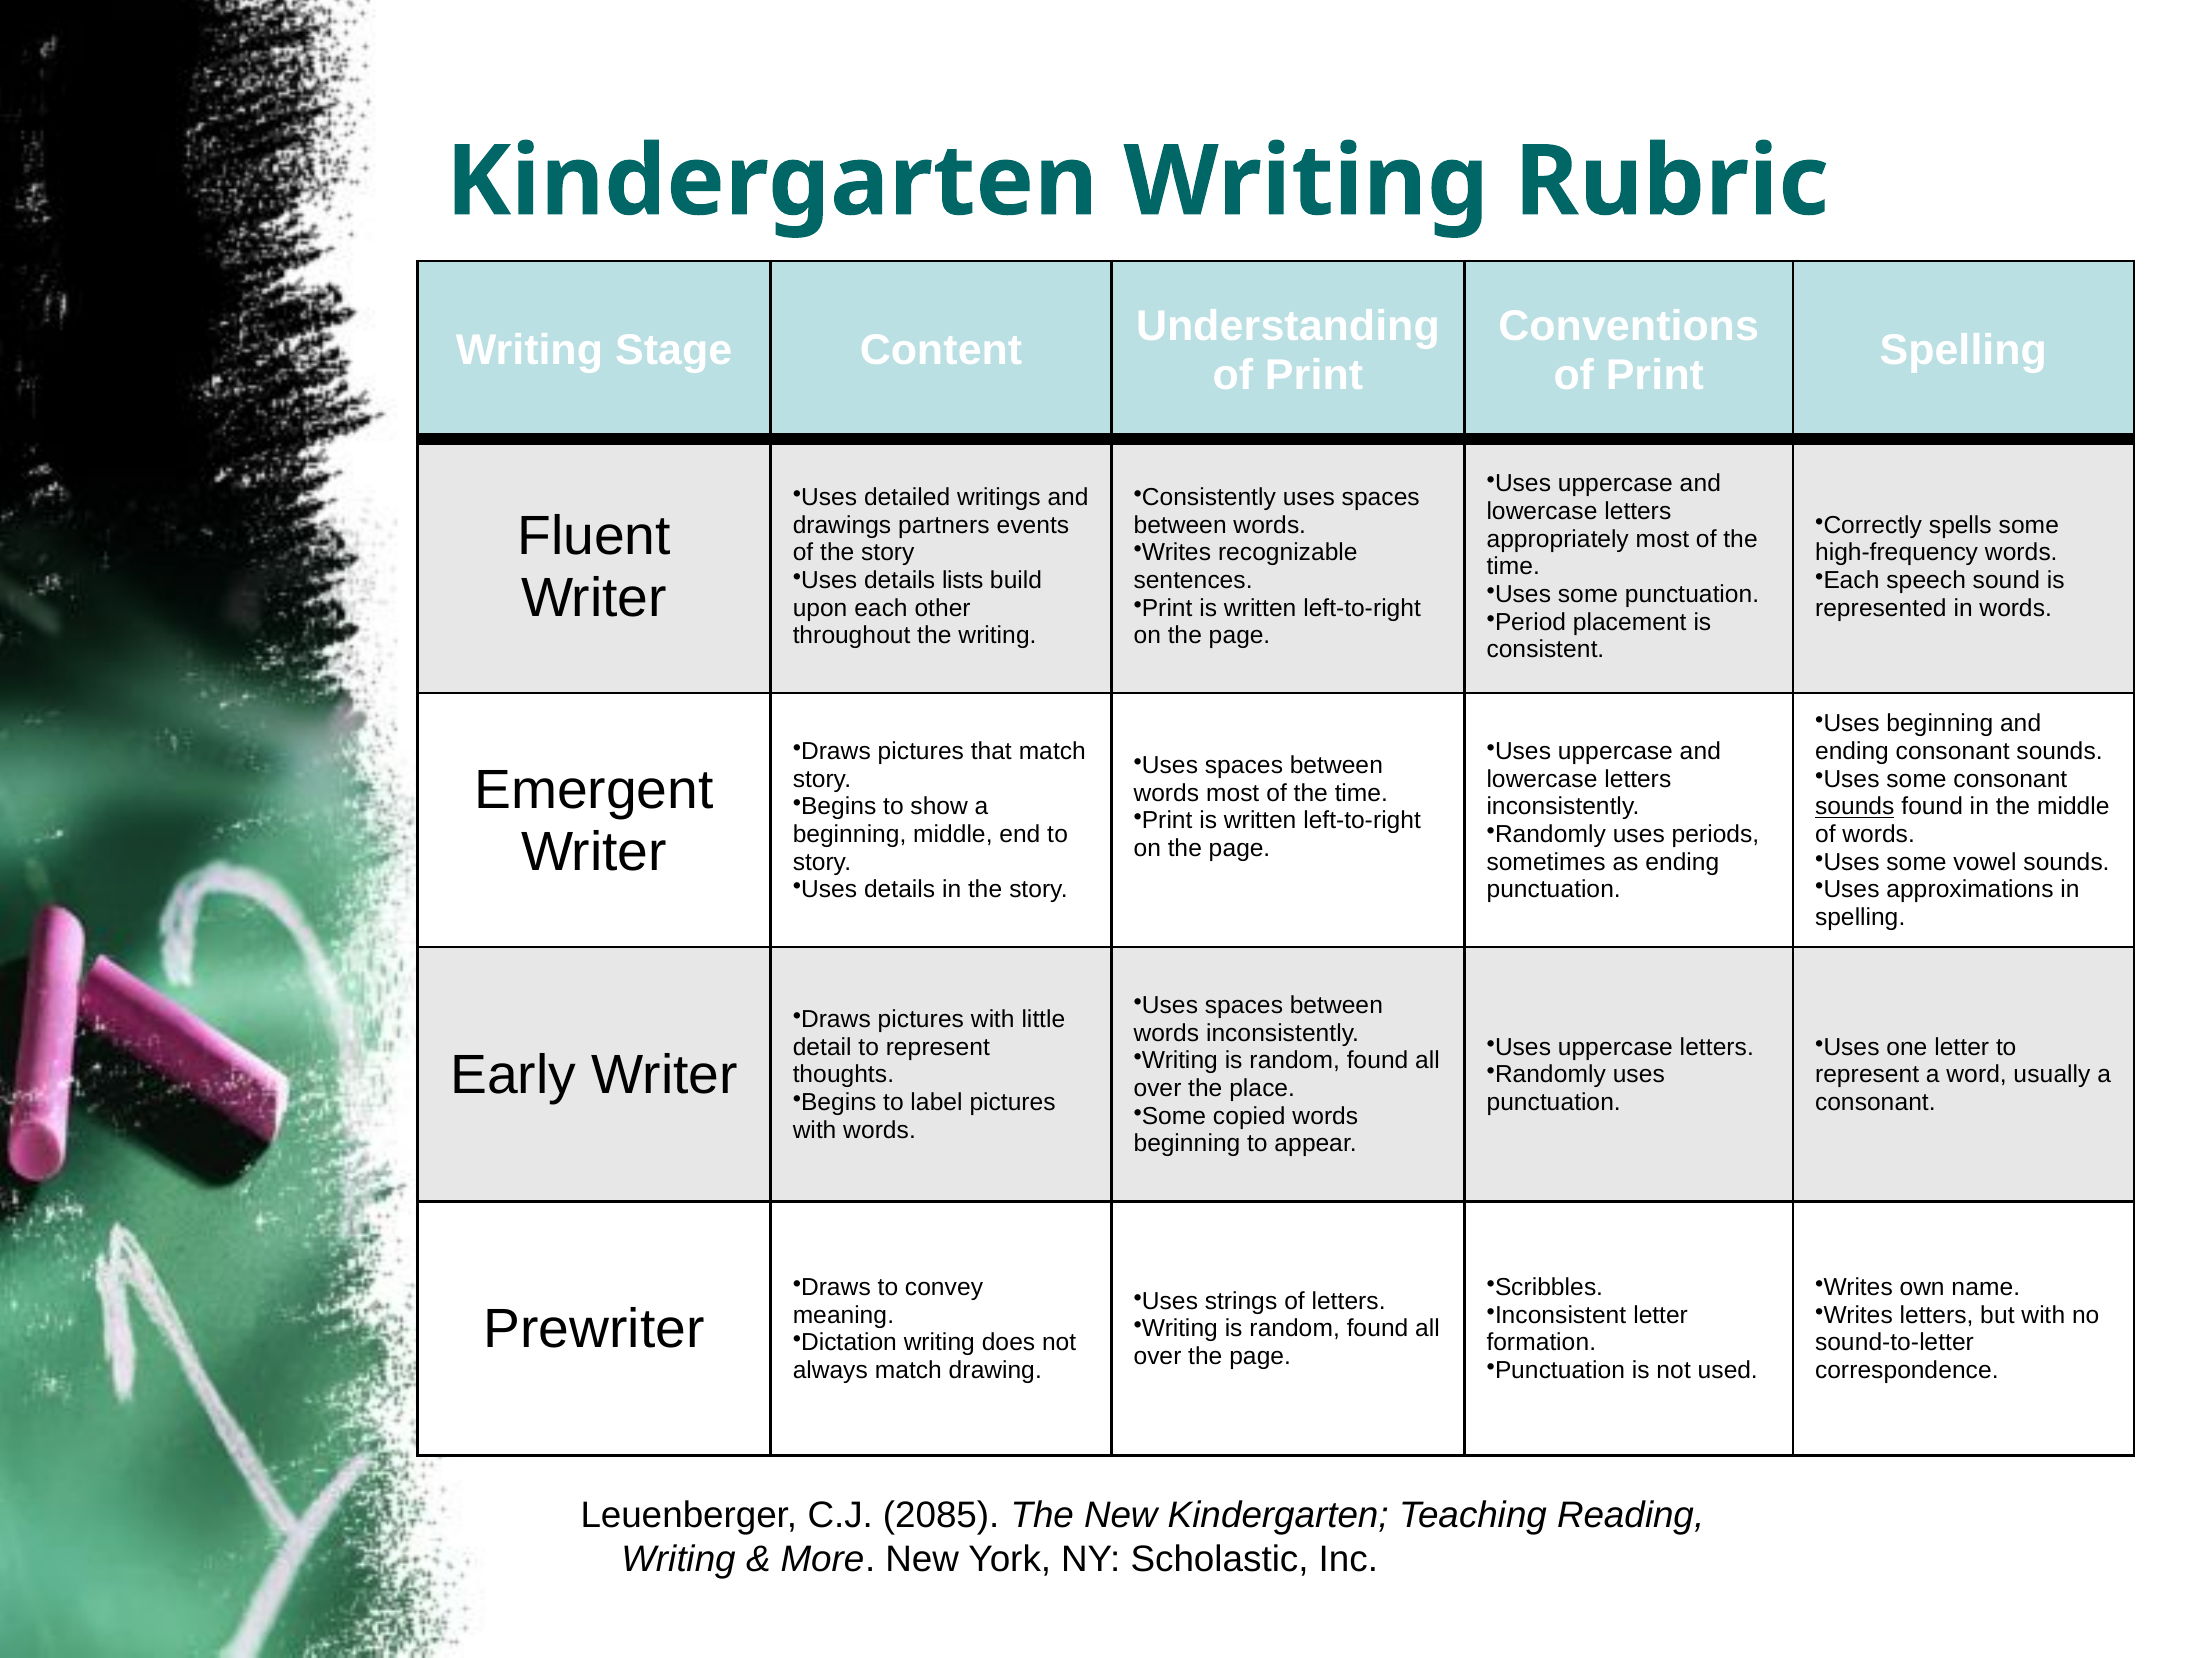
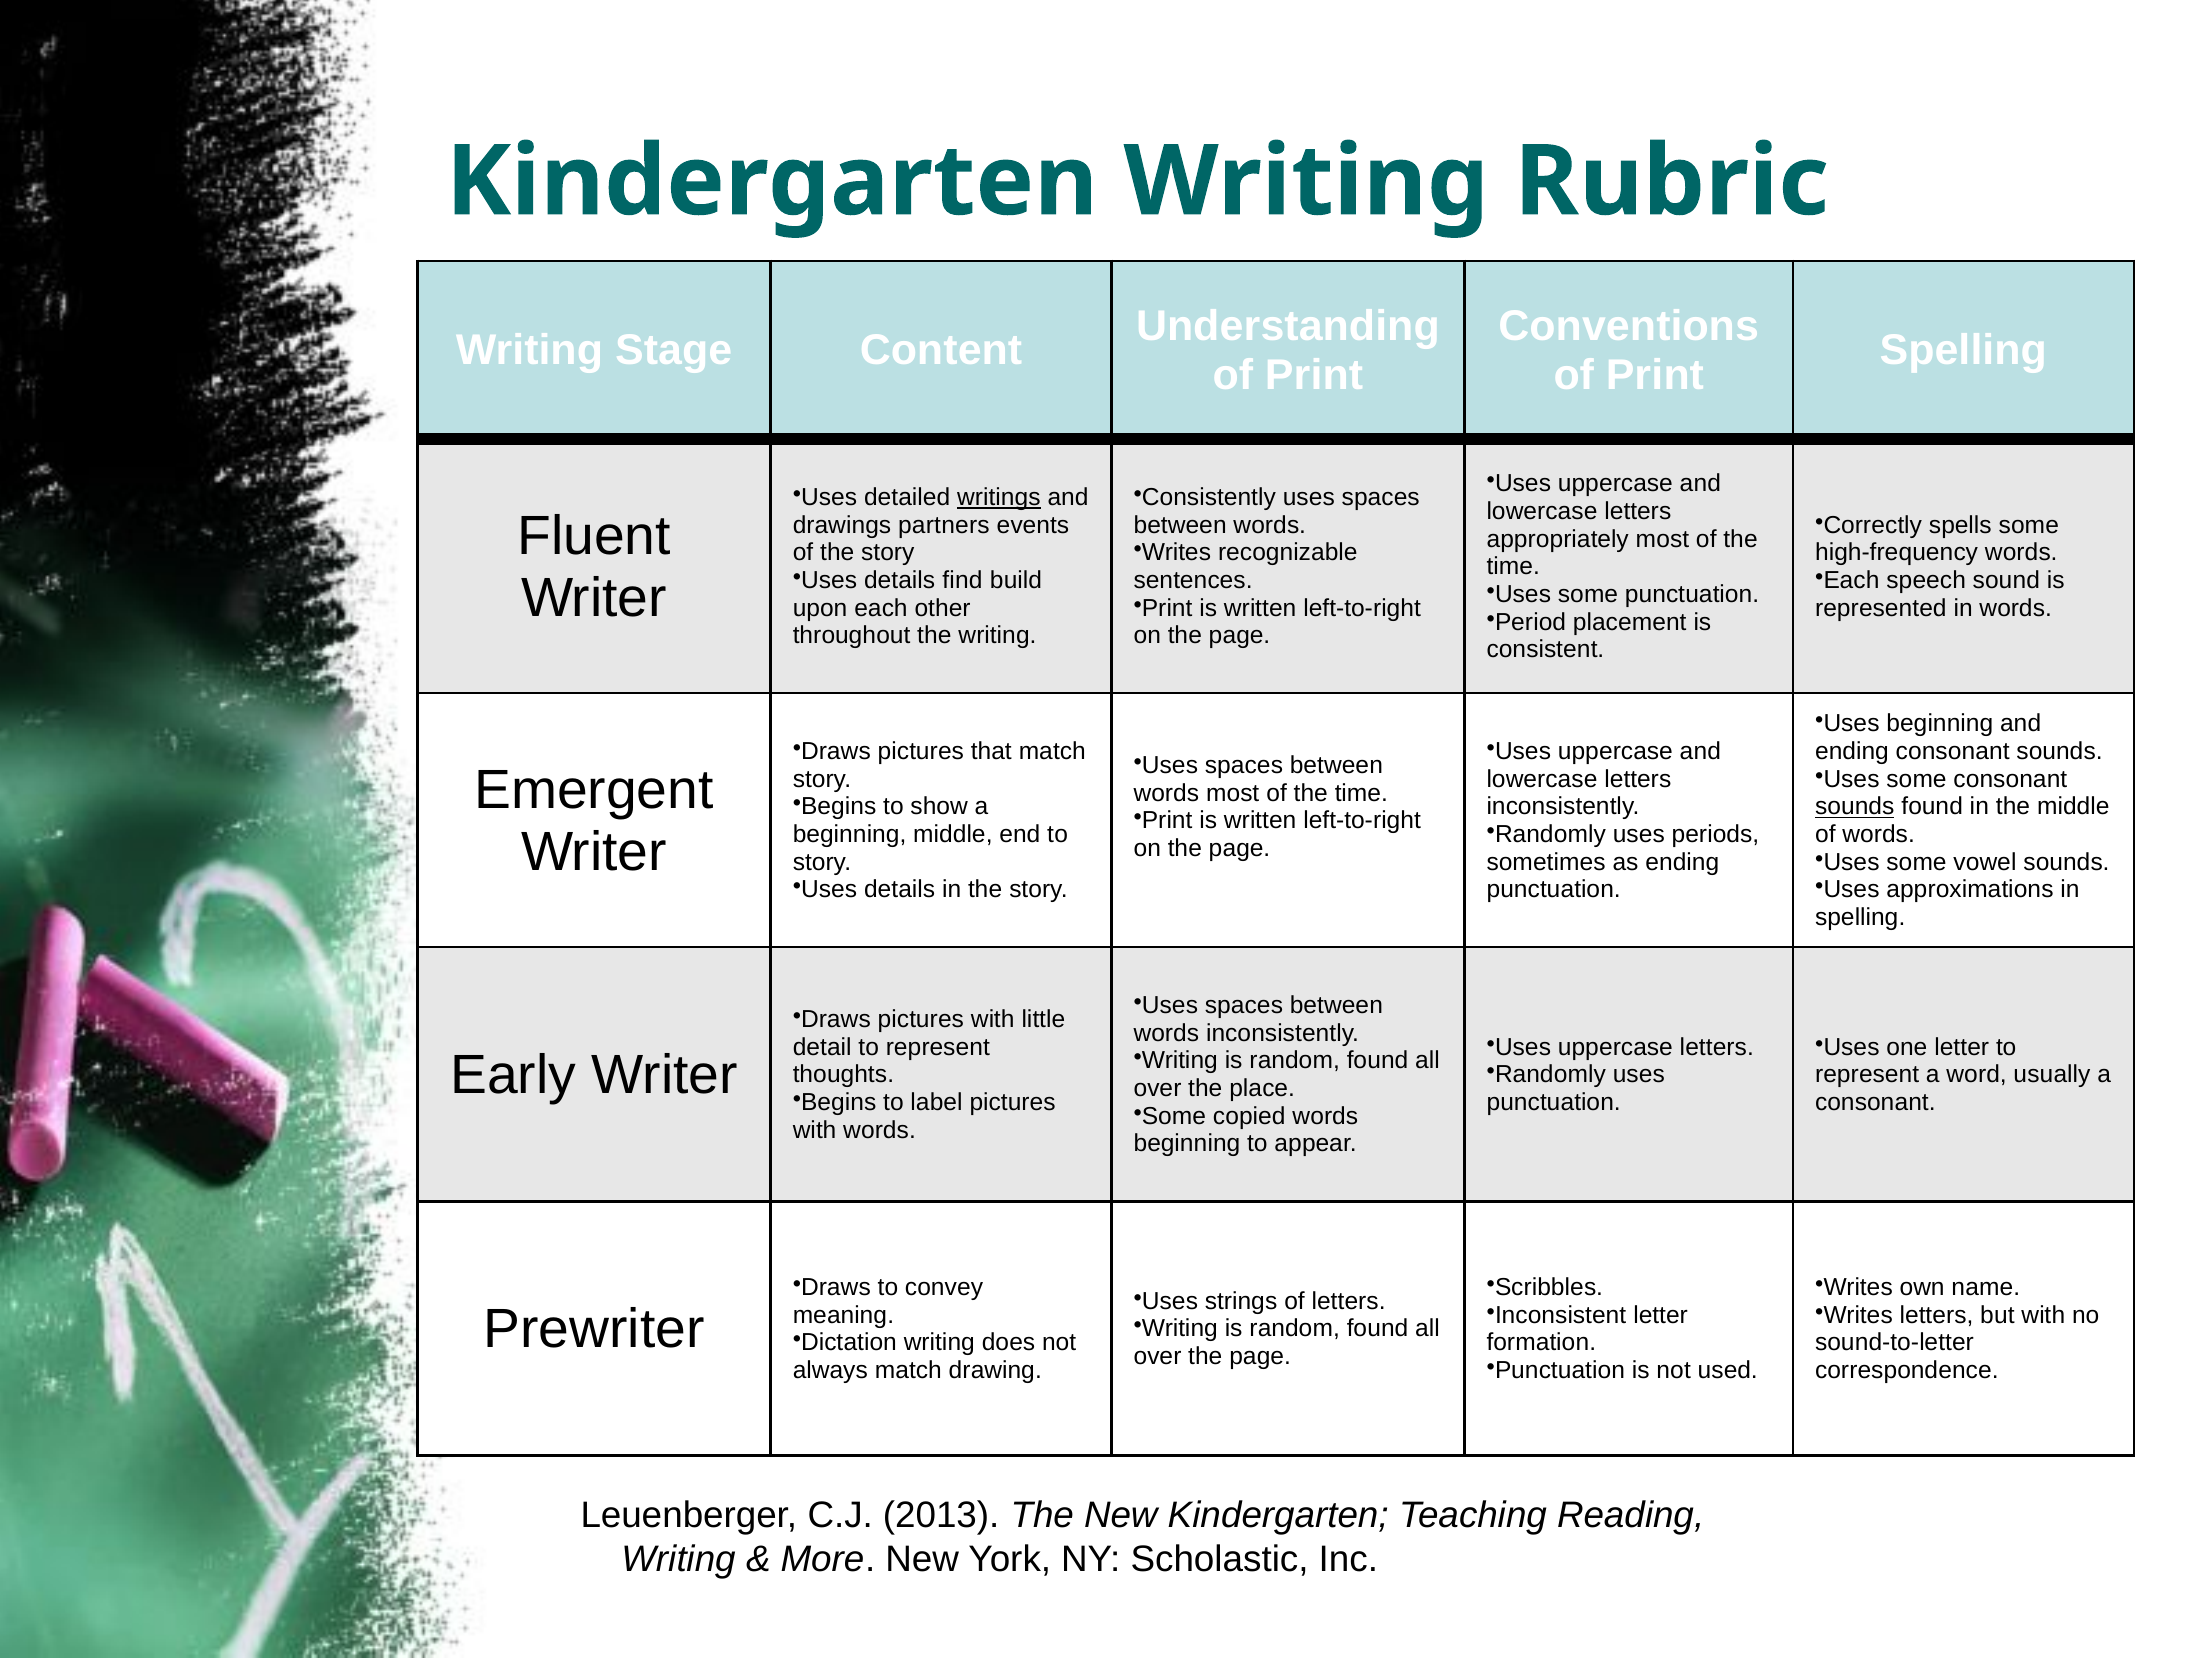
writings underline: none -> present (999, 497)
lists: lists -> find (962, 581)
2085: 2085 -> 2013 (941, 1515)
